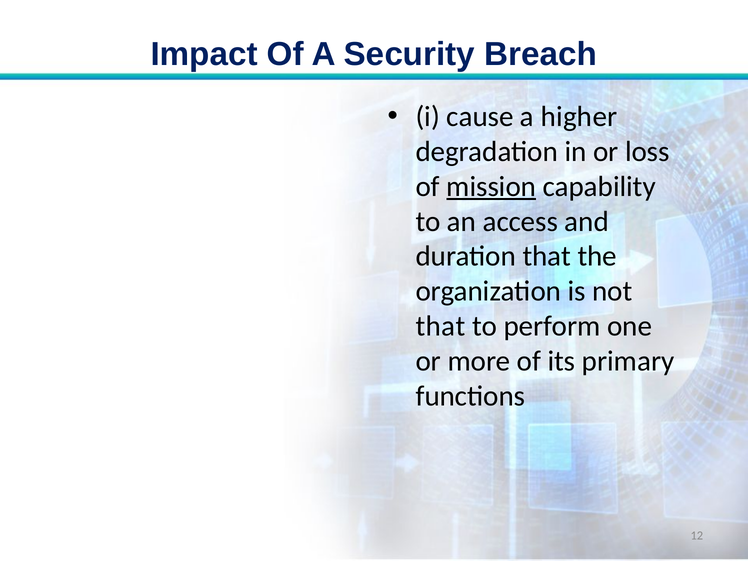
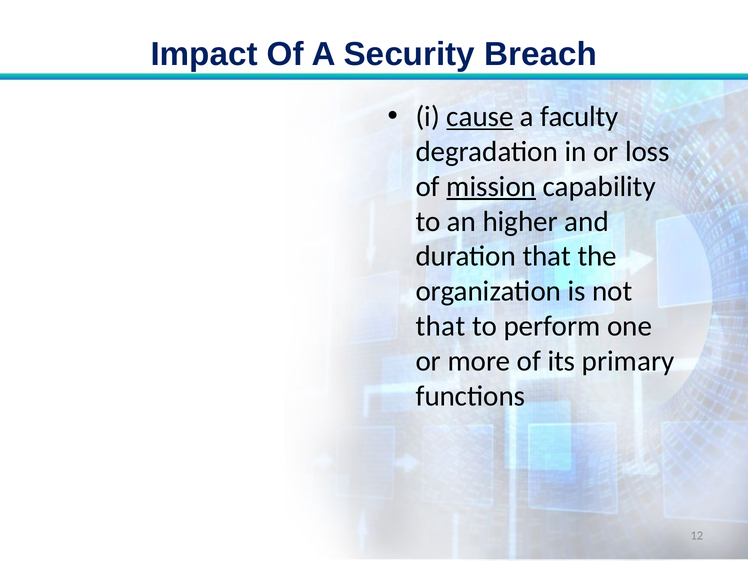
cause underline: none -> present (480, 117)
higher: higher -> faculty (579, 117)
access: access -> higher (520, 221)
